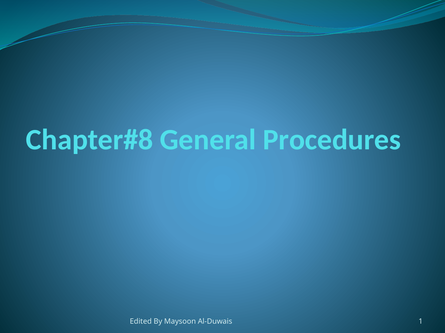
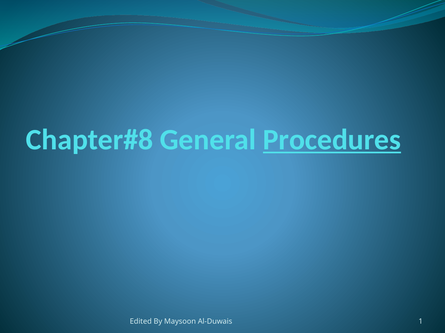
Procedures underline: none -> present (332, 140)
